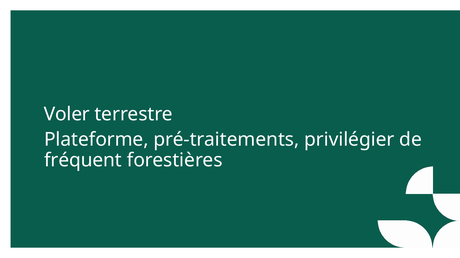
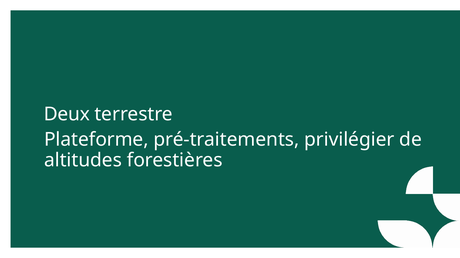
Voler: Voler -> Deux (67, 114)
fréquent: fréquent -> altitudes (83, 161)
